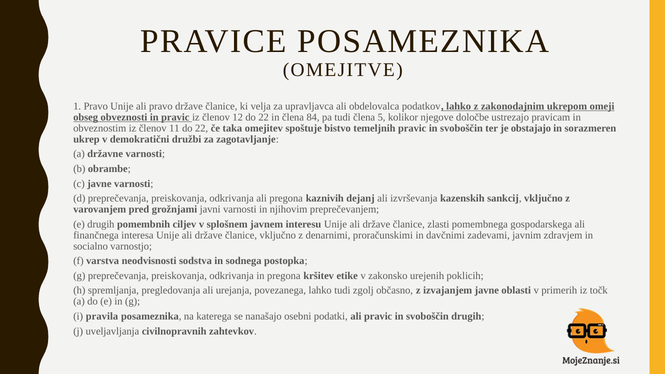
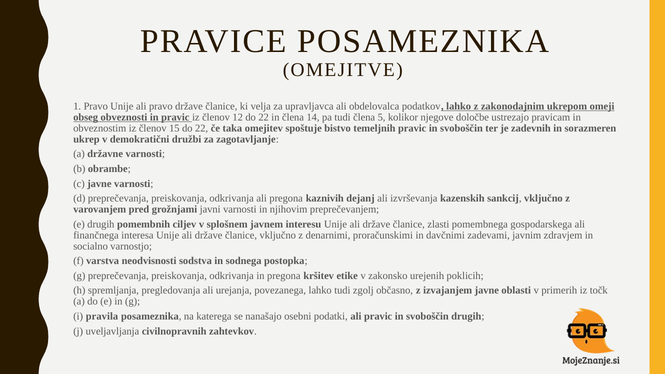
84: 84 -> 14 (313, 117)
11: 11 -> 15 (174, 128)
obstajajo: obstajajo -> zadevnih (531, 128)
